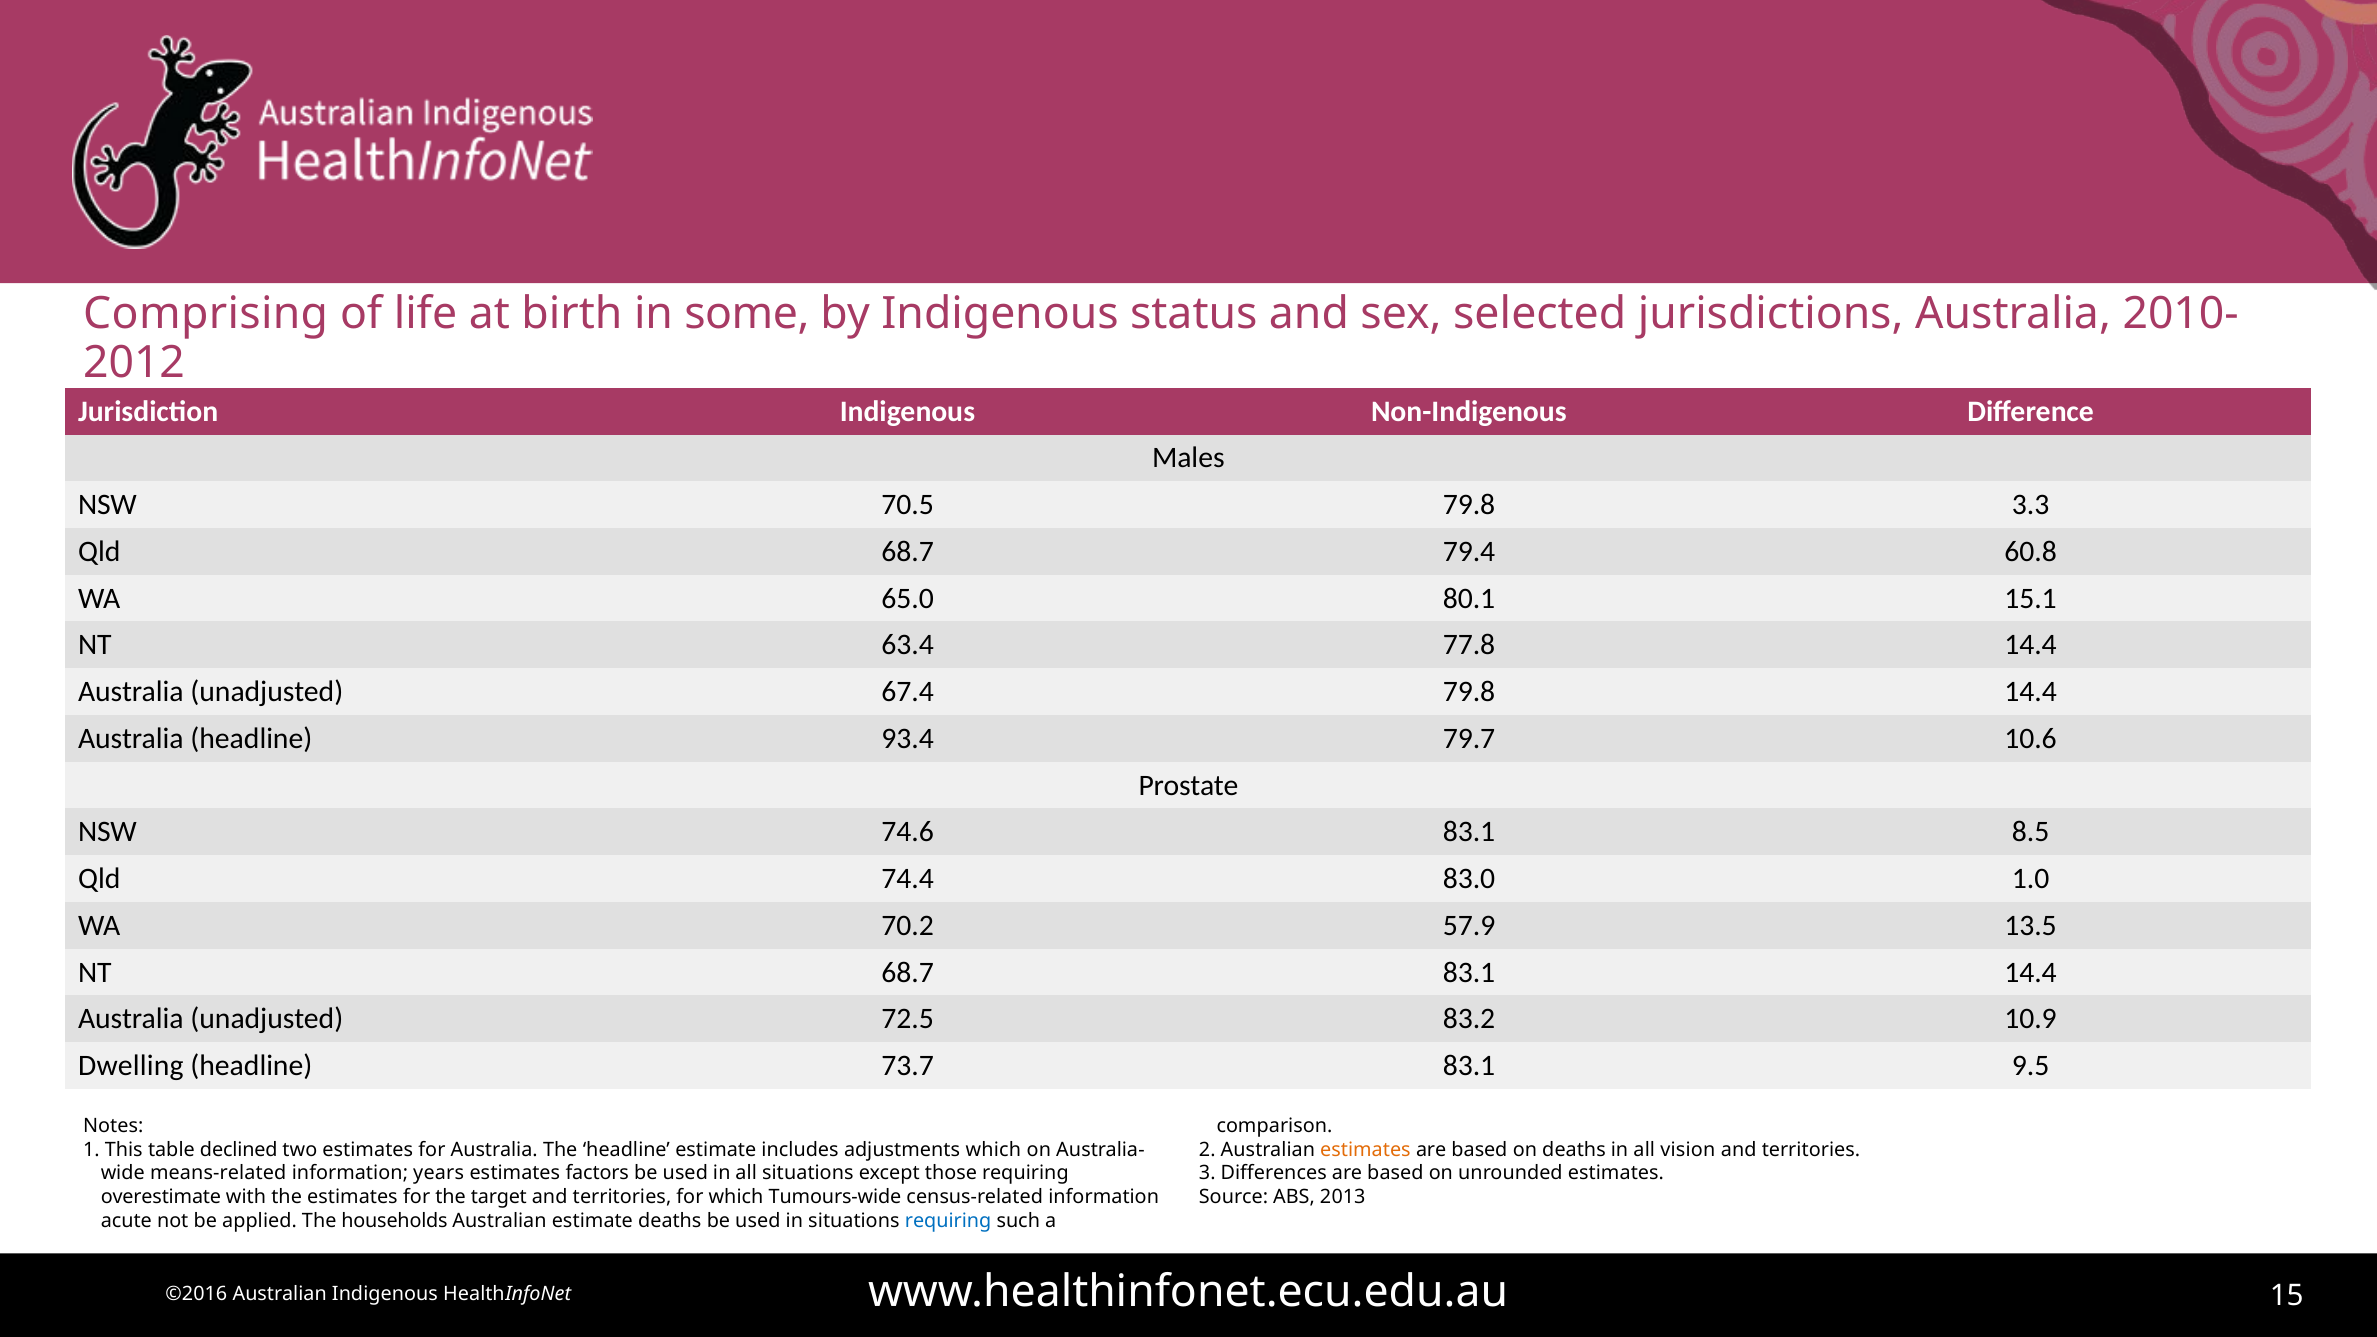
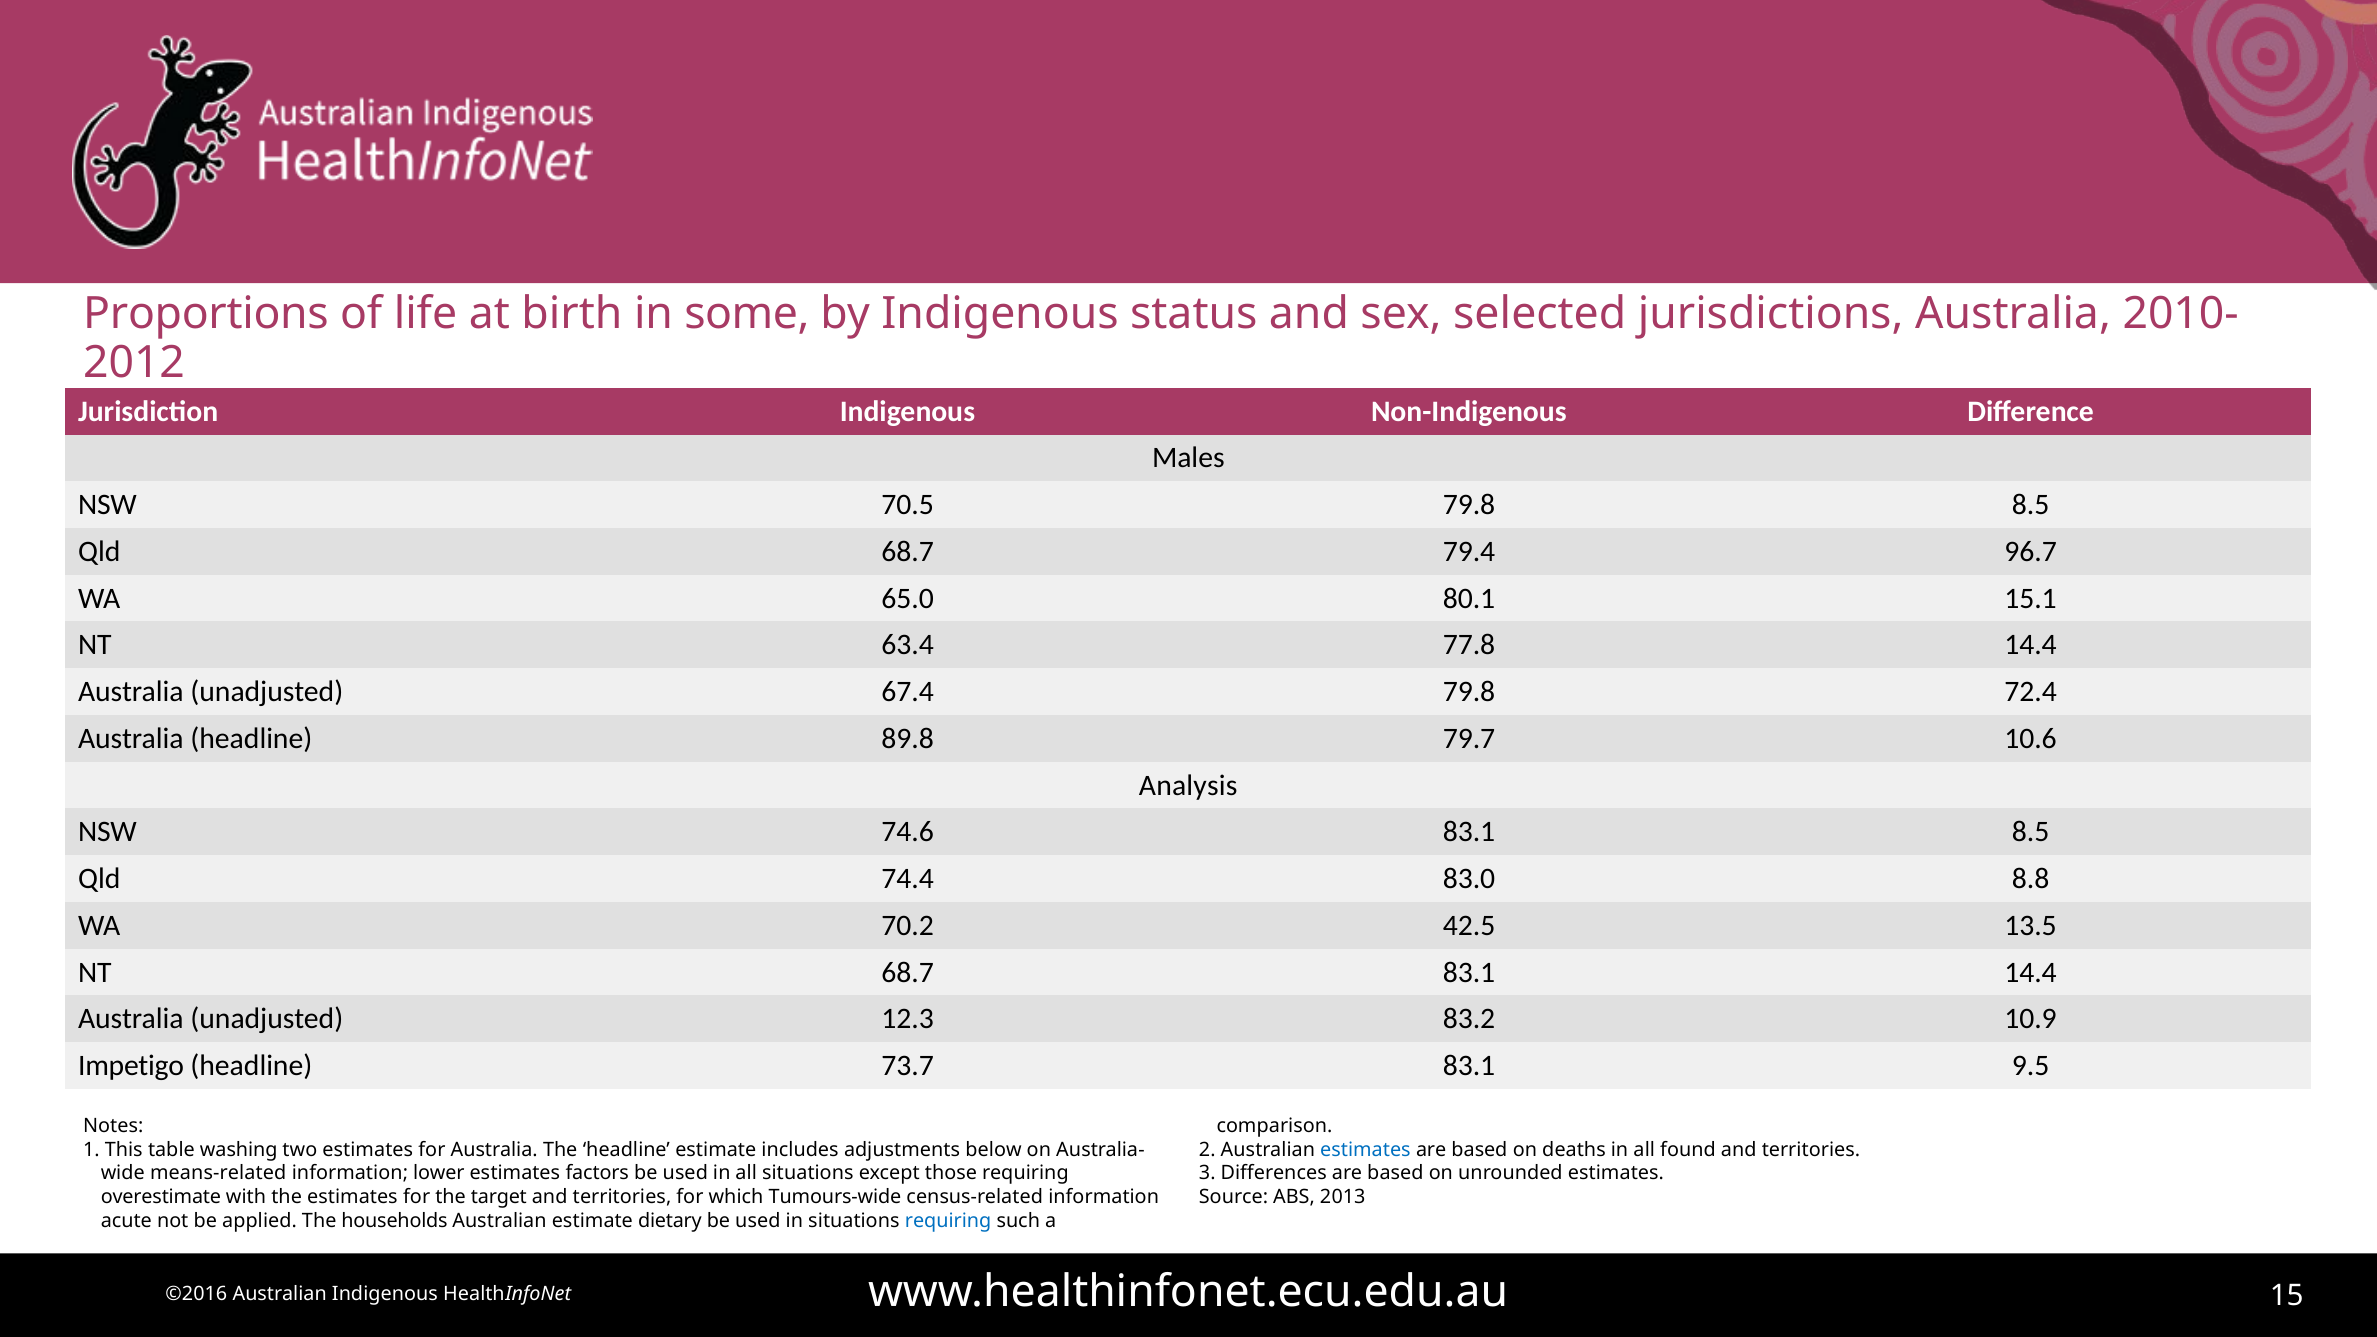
Comprising: Comprising -> Proportions (206, 314)
79.8 3.3: 3.3 -> 8.5 (2031, 505)
60.8: 60.8 -> 96.7 (2031, 552)
79.8 14.4: 14.4 -> 72.4 (2031, 692)
93.4: 93.4 -> 89.8 (908, 739)
Prostate: Prostate -> Analysis (1188, 785)
1.0: 1.0 -> 8.8 (2031, 879)
57.9: 57.9 -> 42.5 (1469, 926)
72.5: 72.5 -> 12.3 (908, 1019)
Dwelling: Dwelling -> Impetigo (131, 1066)
declined: declined -> washing (239, 1150)
adjustments which: which -> below (993, 1150)
estimates colour: orange -> blue (1365, 1150)
vision: vision -> found (1688, 1150)
years: years -> lower (439, 1173)
estimate deaths: deaths -> dietary (670, 1221)
